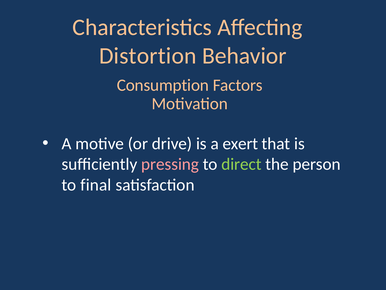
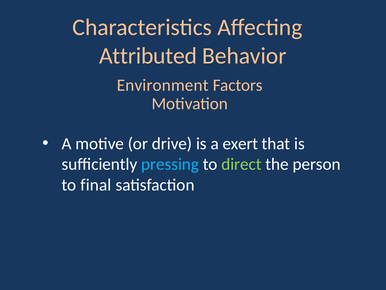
Distortion: Distortion -> Attributed (148, 56)
Consumption: Consumption -> Environment (163, 85)
pressing colour: pink -> light blue (170, 164)
